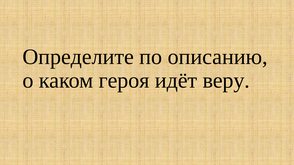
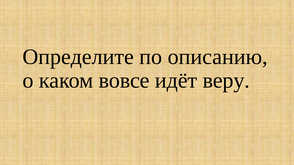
героя: героя -> вовсе (124, 81)
